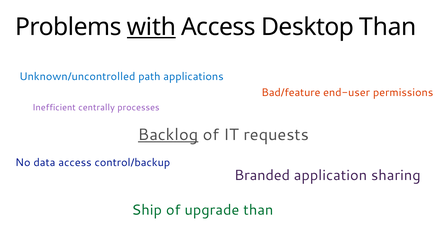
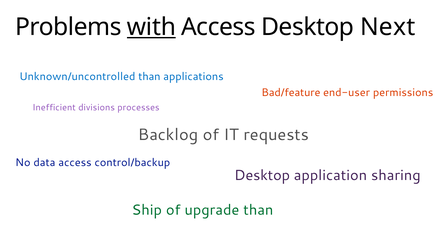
Desktop Than: Than -> Next (388, 27)
Unknown/uncontrolled path: path -> than (149, 77)
centrally: centrally -> divisions (97, 108)
Backlog underline: present -> none (168, 135)
Branded: Branded -> Desktop (262, 175)
